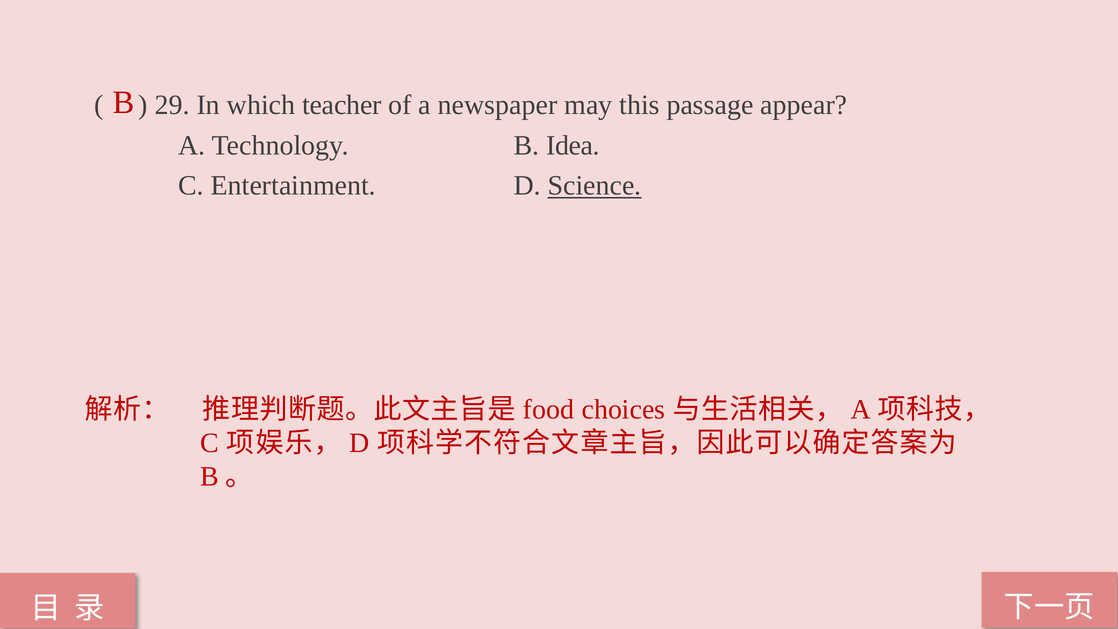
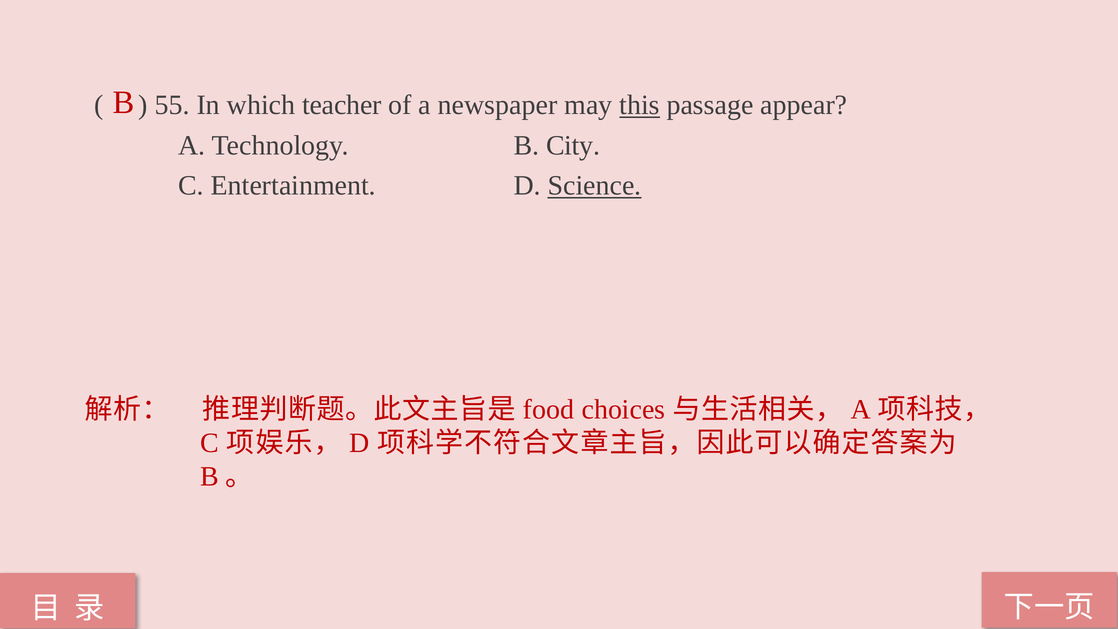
29: 29 -> 55 (172, 105)
this underline: none -> present (640, 105)
Idea: Idea -> City (573, 145)
